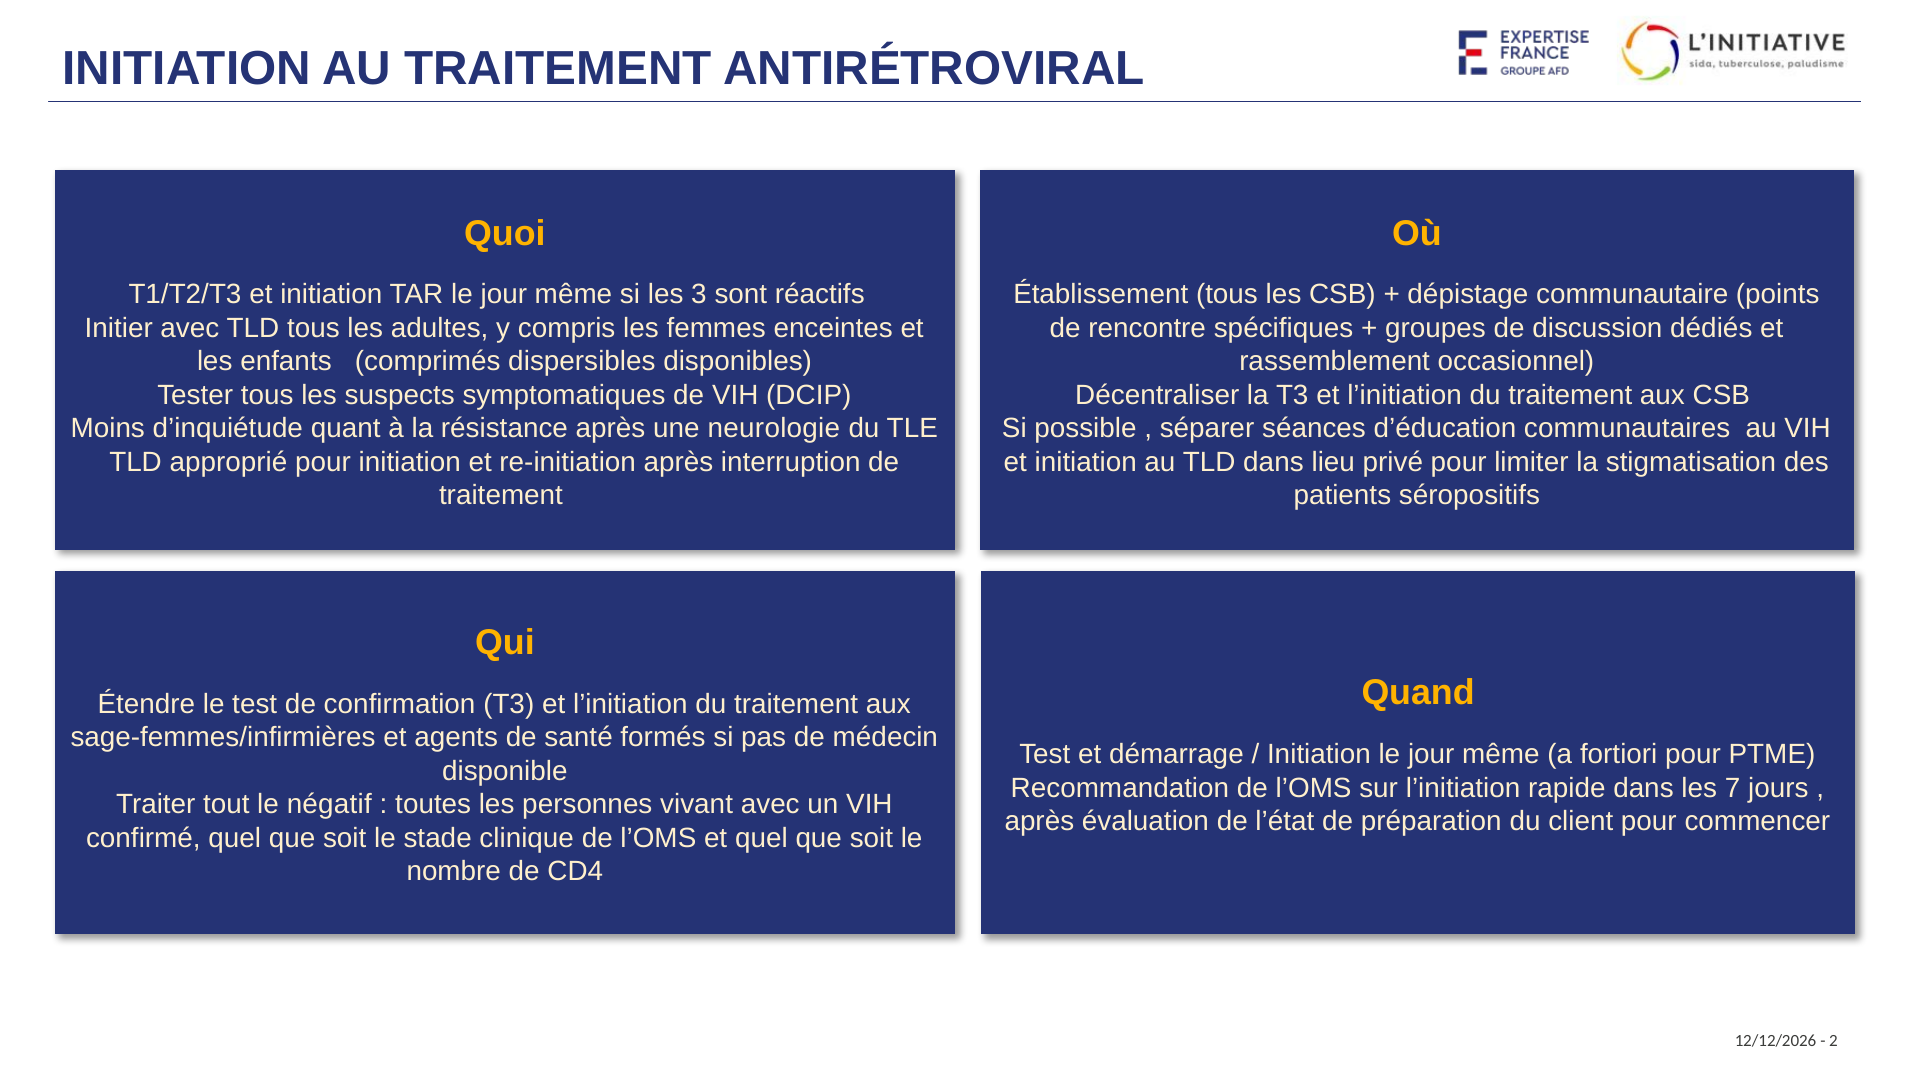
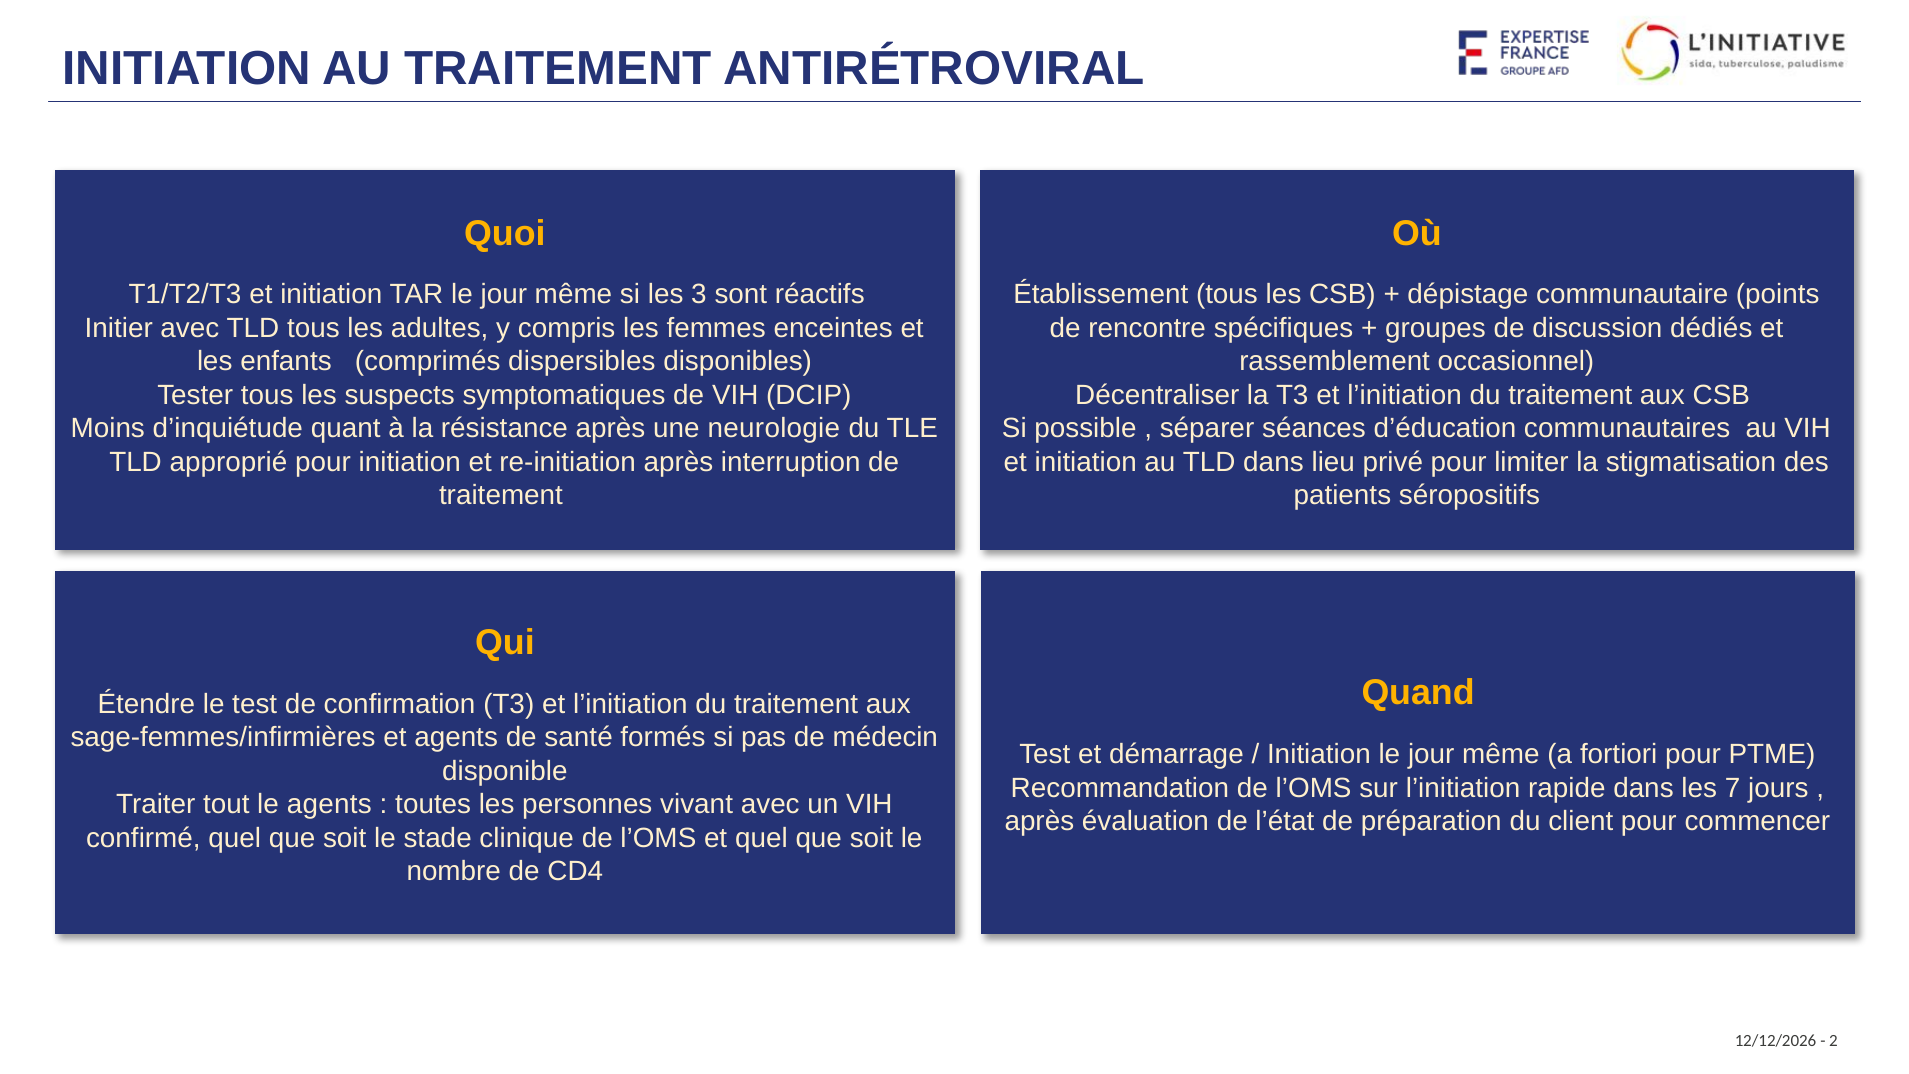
le négatif: négatif -> agents (329, 804)
